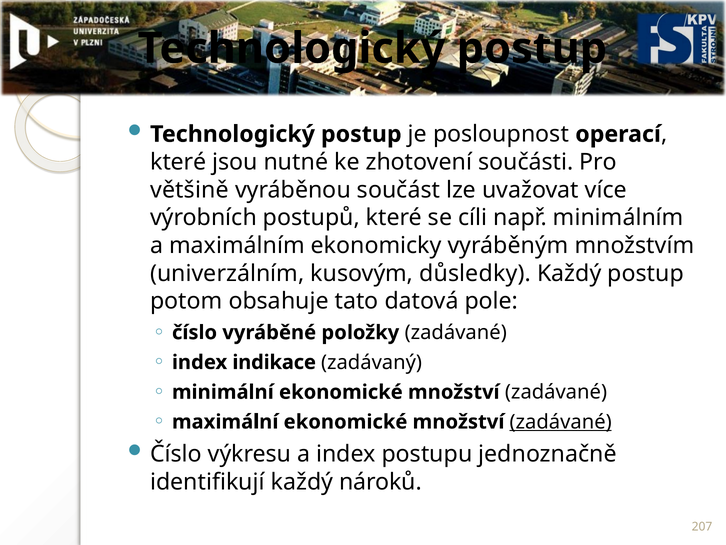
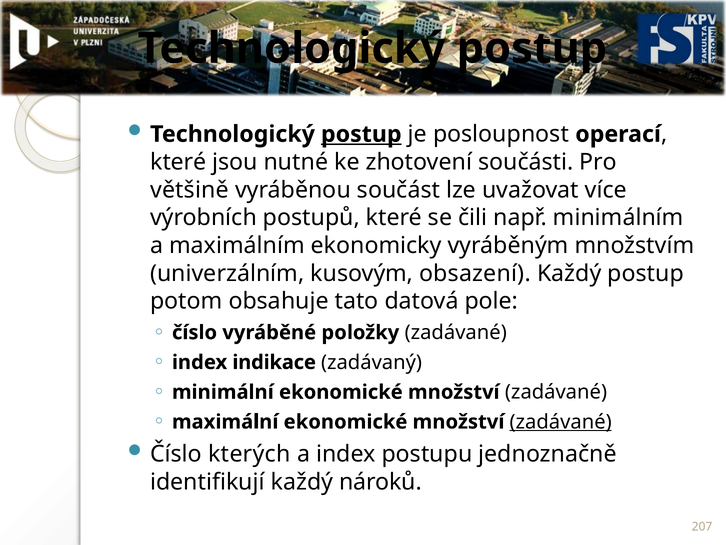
postup underline: none -> present (361, 134)
cíli: cíli -> čili (473, 217)
důsledky: důsledky -> obsazení (475, 273)
výkresu: výkresu -> kterých (249, 454)
